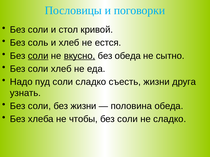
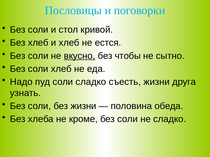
Без соль: соль -> хлеб (38, 43)
соли underline: present -> none (38, 56)
без обеда: обеда -> чтобы (128, 56)
чтобы: чтобы -> кроме (83, 119)
